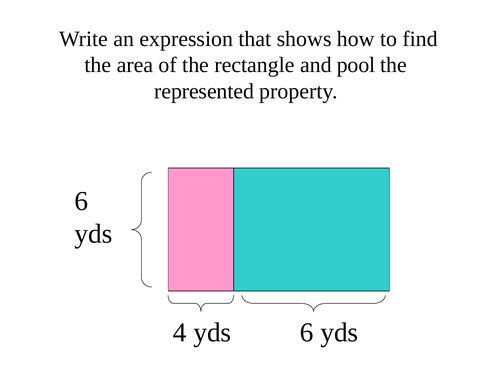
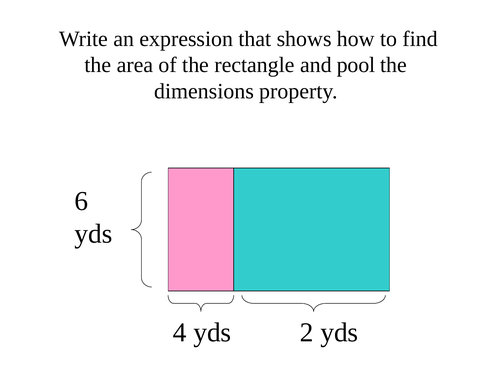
represented: represented -> dimensions (204, 91)
yds 6: 6 -> 2 (307, 332)
